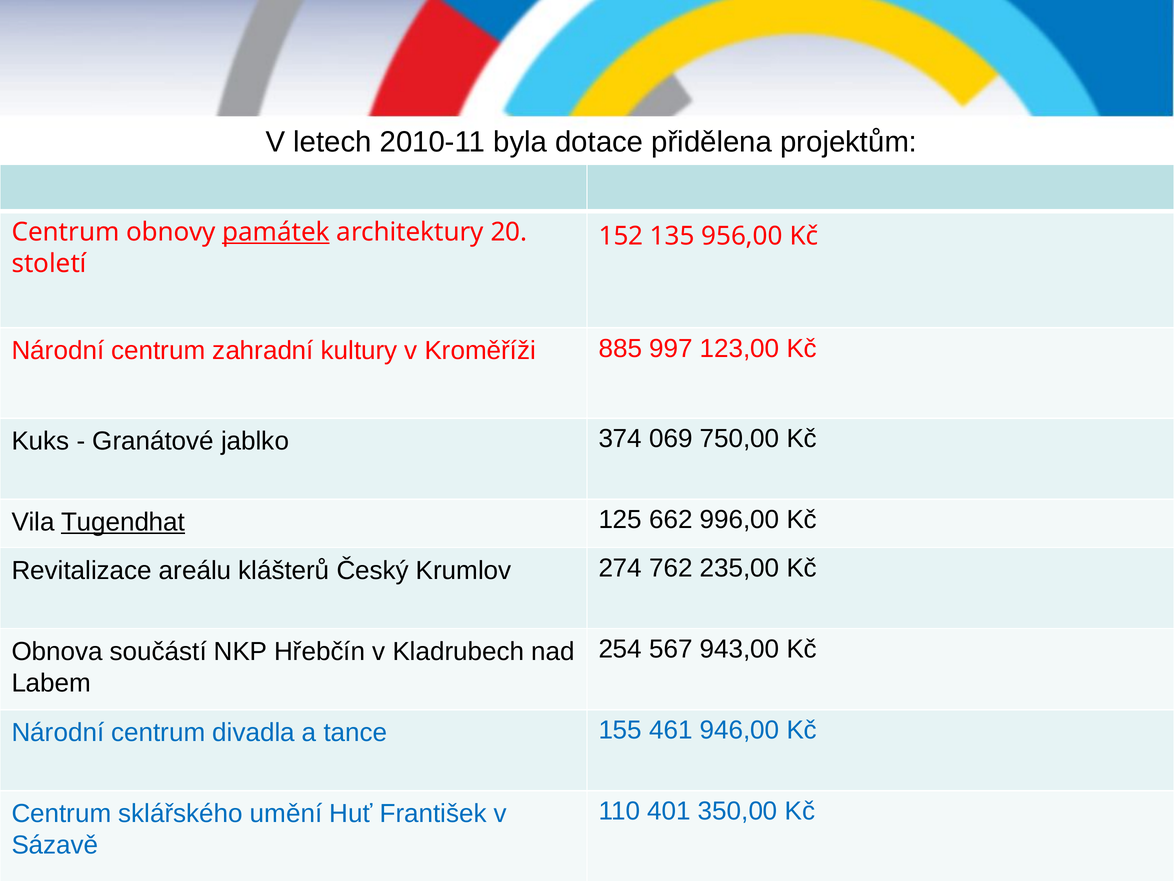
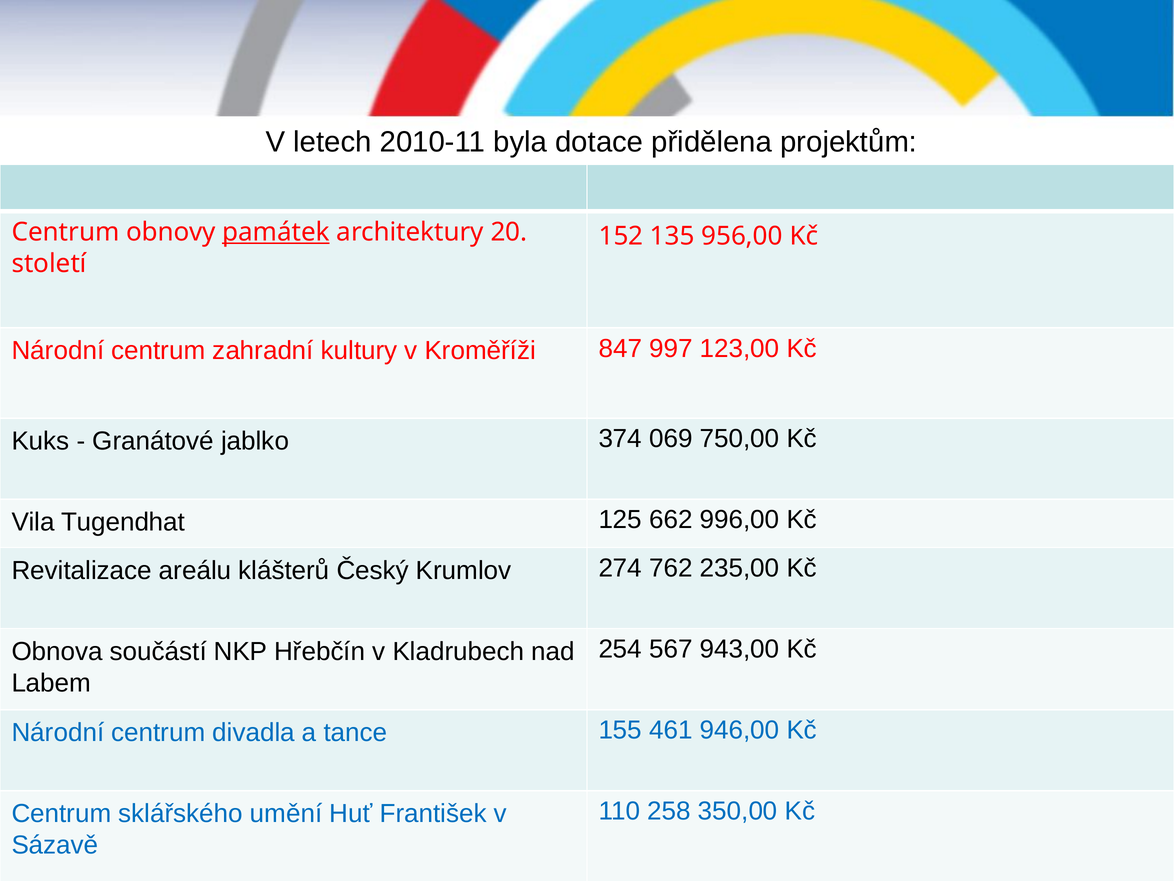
885: 885 -> 847 (620, 348)
Tugendhat underline: present -> none (123, 522)
401: 401 -> 258 (669, 811)
